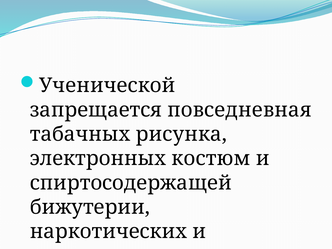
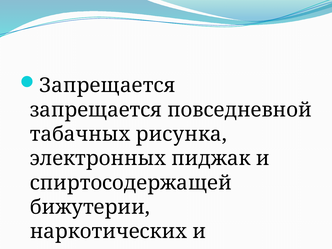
Ученической: Ученической -> Запрещается (107, 85)
повседневная: повседневная -> повседневной (240, 110)
костюм: костюм -> пиджак (211, 159)
